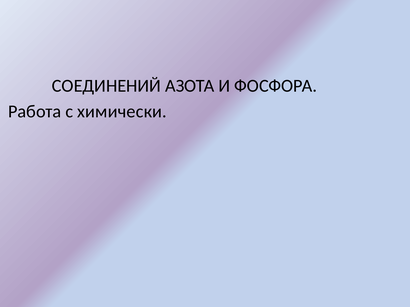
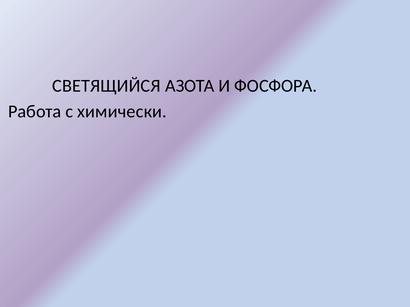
СОЕДИНЕНИЙ: СОЕДИНЕНИЙ -> СВЕТЯЩИЙСЯ (106, 86)
